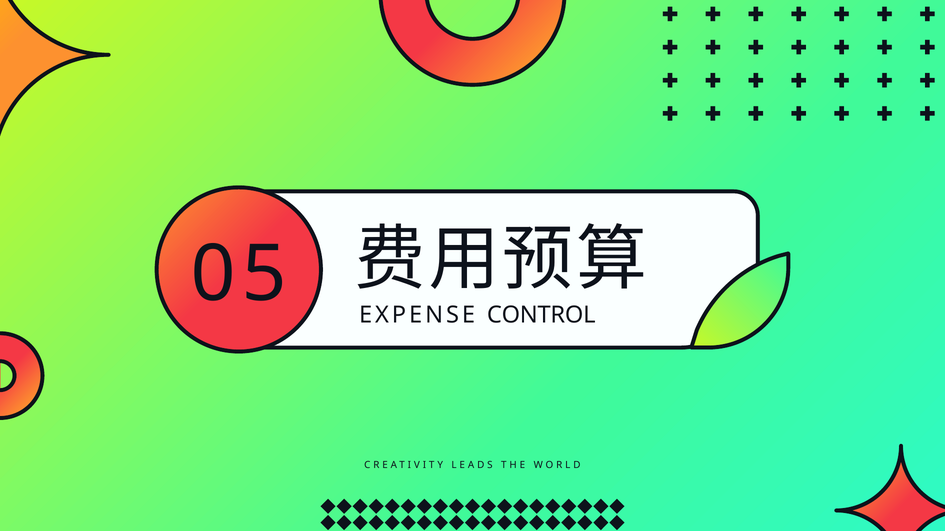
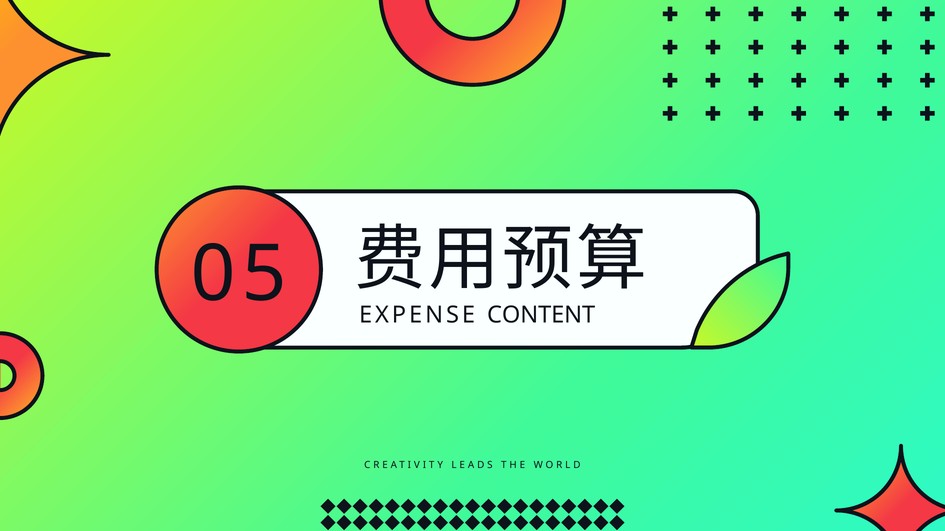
CONTROL: CONTROL -> CONTENT (541, 315)
